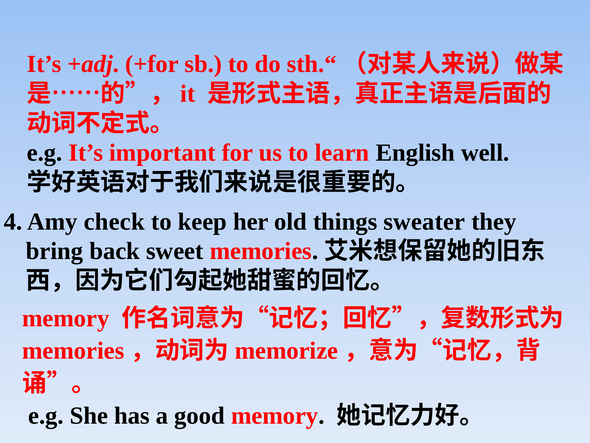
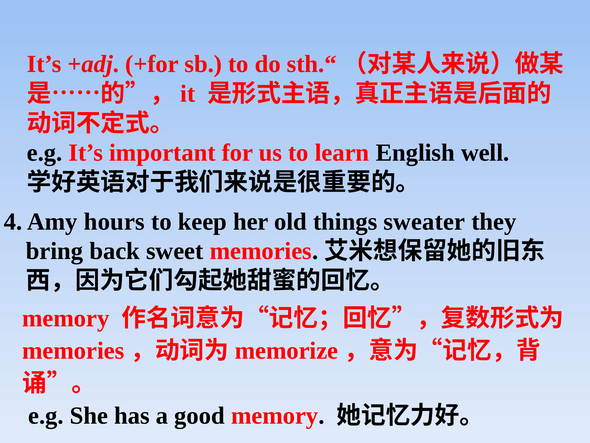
check: check -> hours (114, 221)
